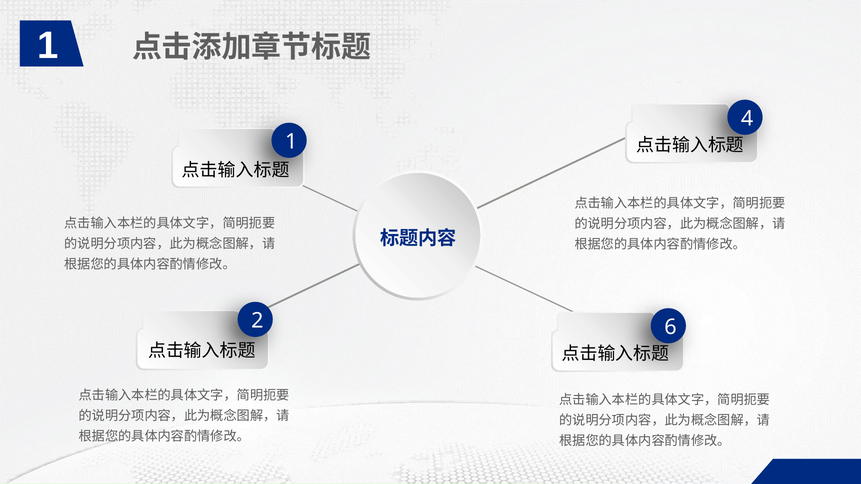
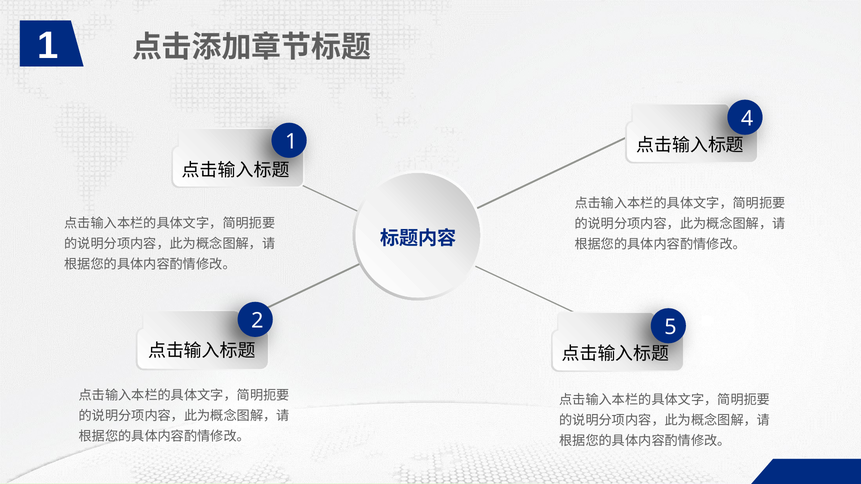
6: 6 -> 5 (670, 327)
